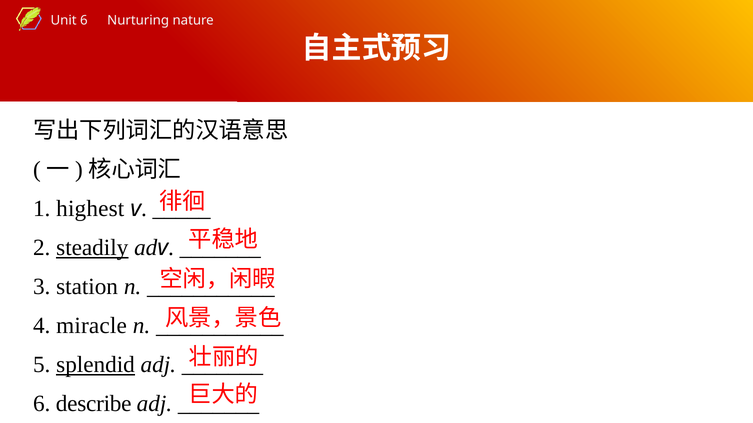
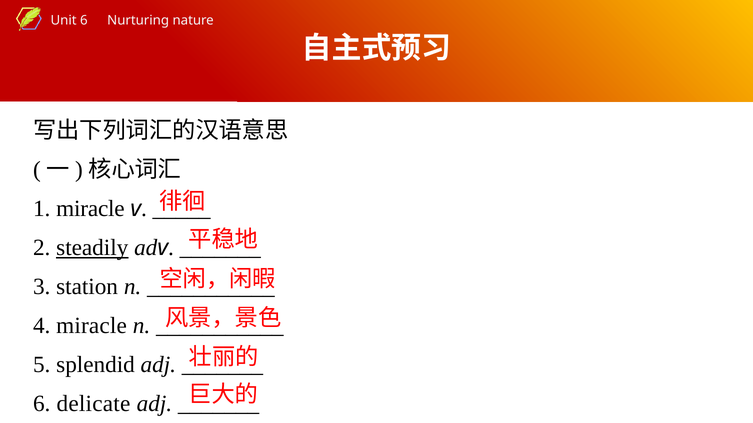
1 highest: highest -> miracle (90, 209)
splendid underline: present -> none (96, 365)
describe: describe -> delicate (93, 404)
